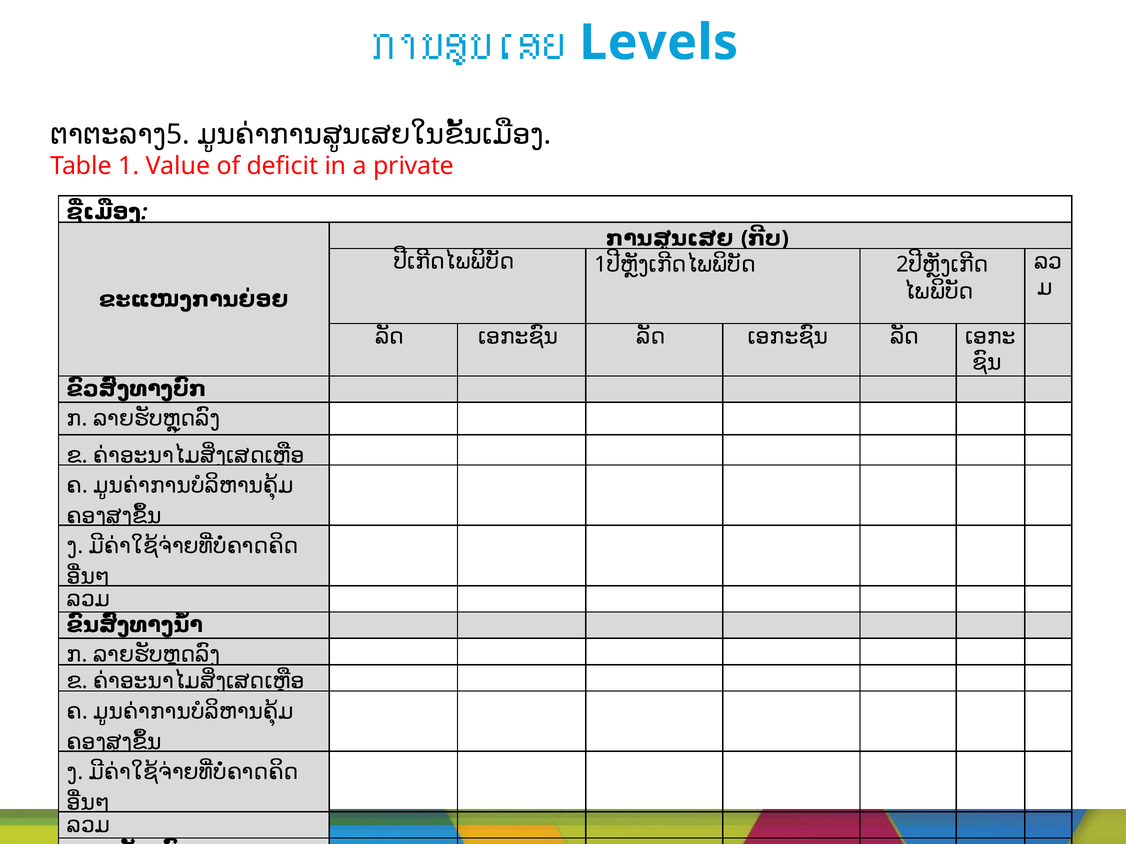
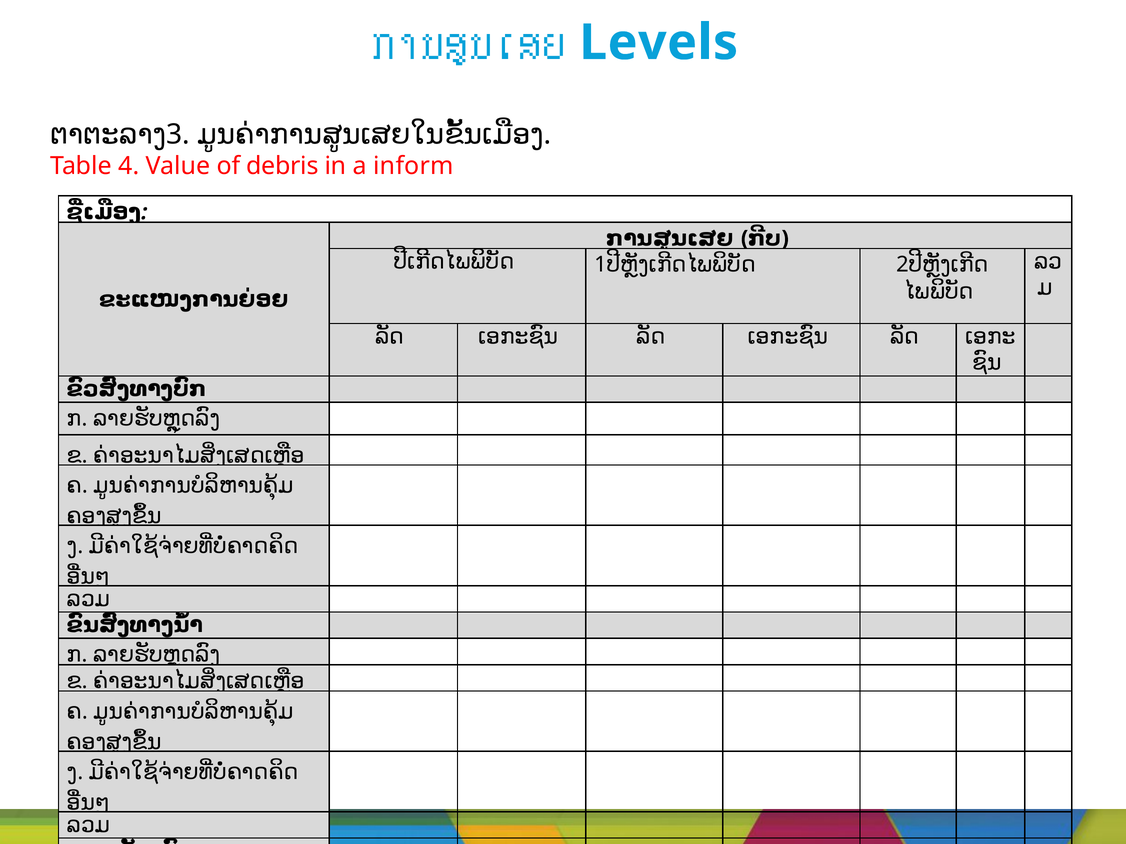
5: 5 -> 3 (178, 134)
Table 1: 1 -> 4 (129, 166)
deficit: deficit -> debris (282, 166)
private: private -> inform (413, 166)
